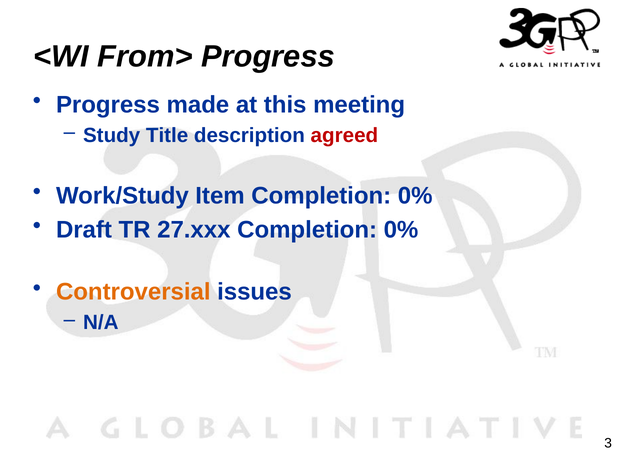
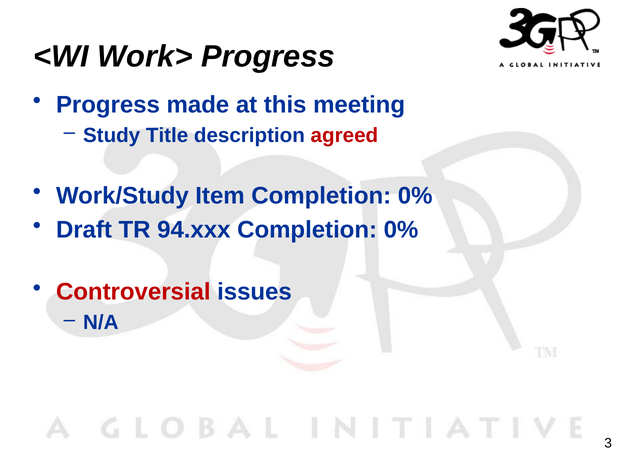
From>: From> -> Work> (145, 57)
27.xxx: 27.xxx -> 94.xxx (194, 230)
Controversial colour: orange -> red (133, 292)
